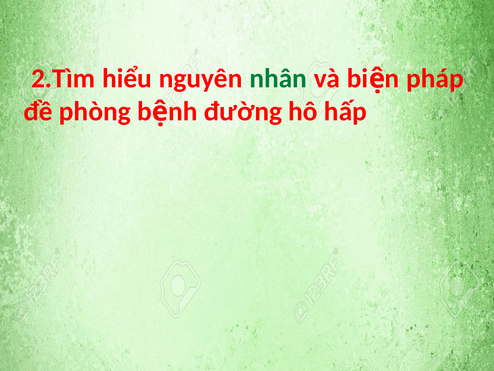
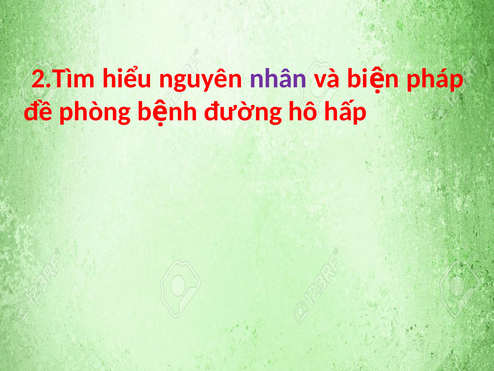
nhân colour: green -> purple (278, 78)
